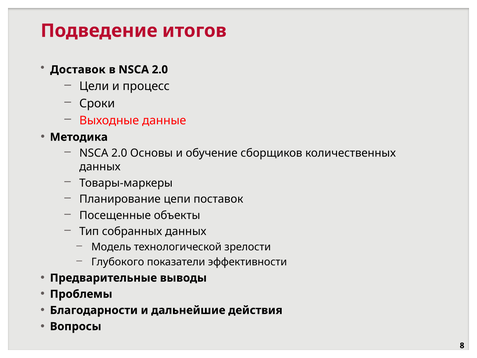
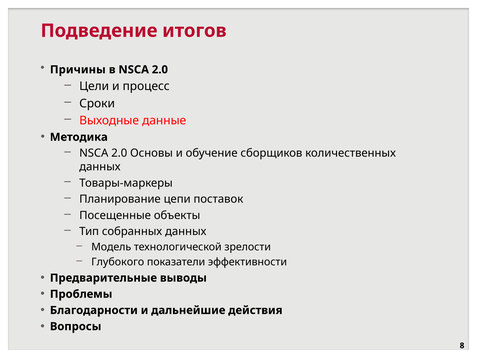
Доставок: Доставок -> Причины (78, 70)
